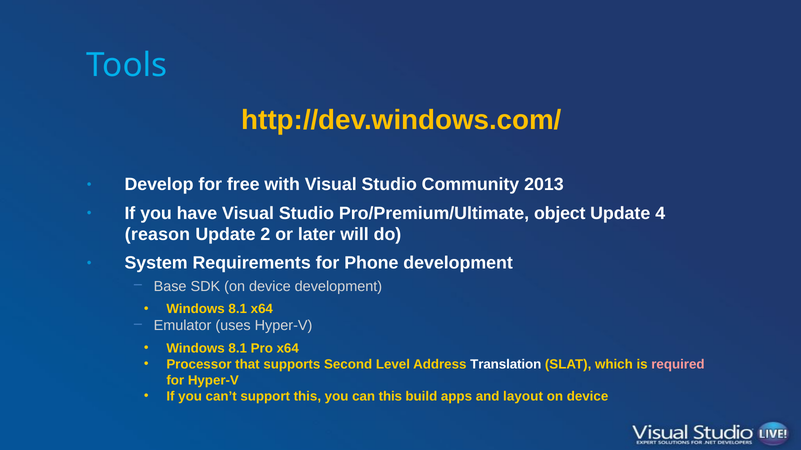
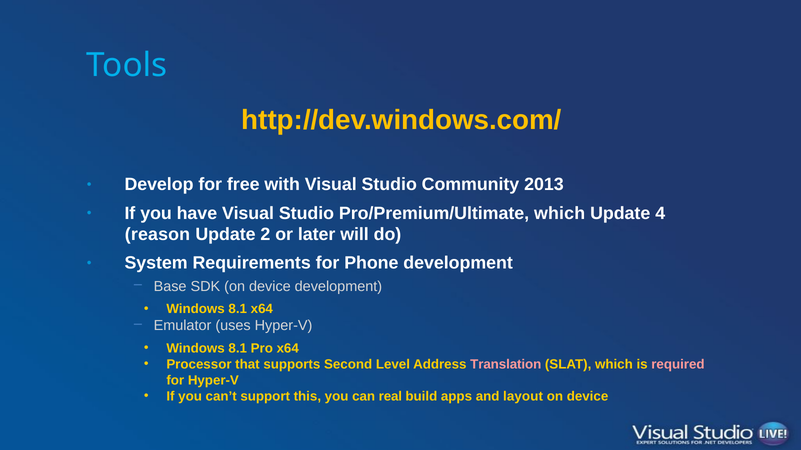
Pro/Premium/Ultimate object: object -> which (560, 213)
Translation colour: white -> pink (506, 365)
can this: this -> real (390, 397)
